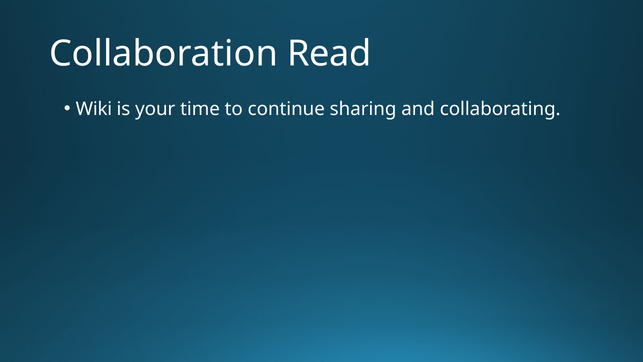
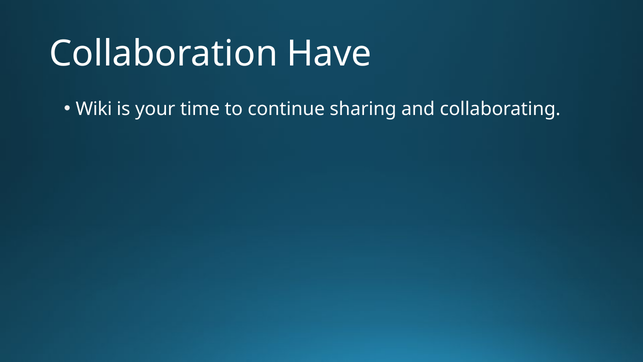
Read: Read -> Have (329, 54)
